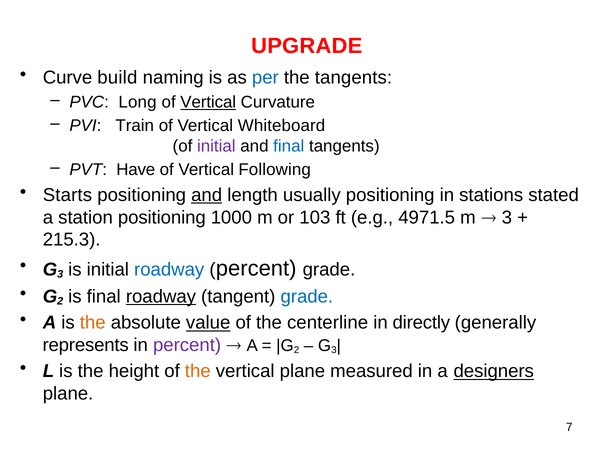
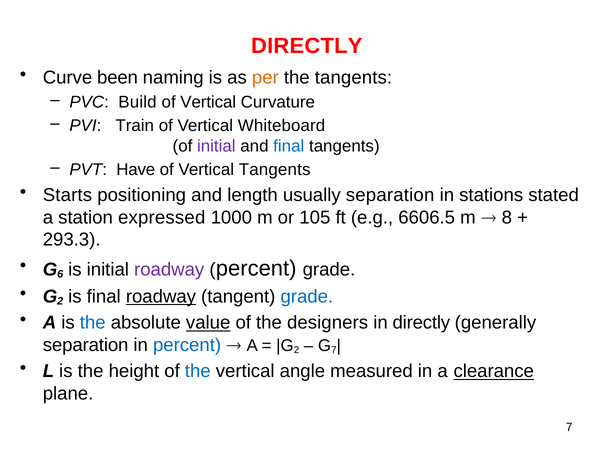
UPGRADE: UPGRADE -> DIRECTLY (307, 46)
build: build -> been (118, 78)
per colour: blue -> orange (265, 78)
Long: Long -> Build (138, 102)
Vertical underline: present -> none (208, 102)
Vertical Following: Following -> Tangents (275, 170)
and underline: present -> none (207, 195)
usually positioning: positioning -> separation (390, 195)
station positioning: positioning -> expressed (162, 217)
103: 103 -> 105 (315, 217)
4971.5: 4971.5 -> 6606.5 (427, 217)
3: 3 -> 8 (507, 217)
215.3: 215.3 -> 293.3 (72, 240)
3: 3 -> 6 (60, 274)
roadway colour: blue -> purple (169, 270)
the colour: orange -> blue (93, 323)
centerline: centerline -> designers (328, 323)
represents: represents -> separation (86, 345)
percent colour: purple -> blue (187, 345)
3: 3 -> 7 (334, 350)
the colour: orange -> blue (198, 371)
vertical plane: plane -> angle (302, 371)
designers: designers -> clearance (494, 371)
